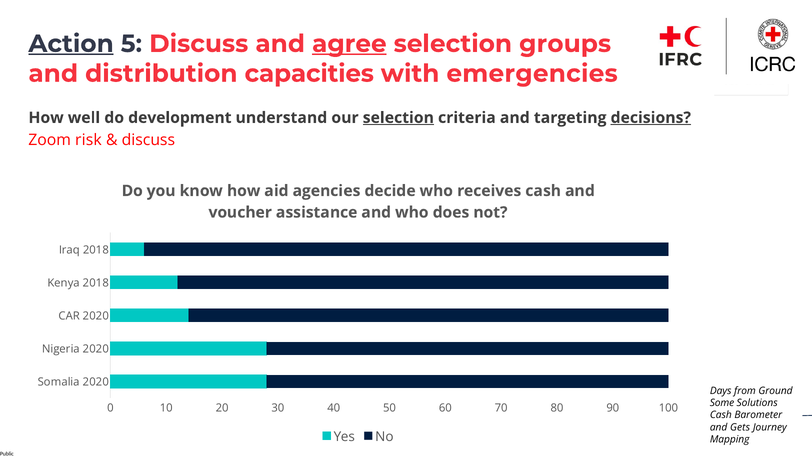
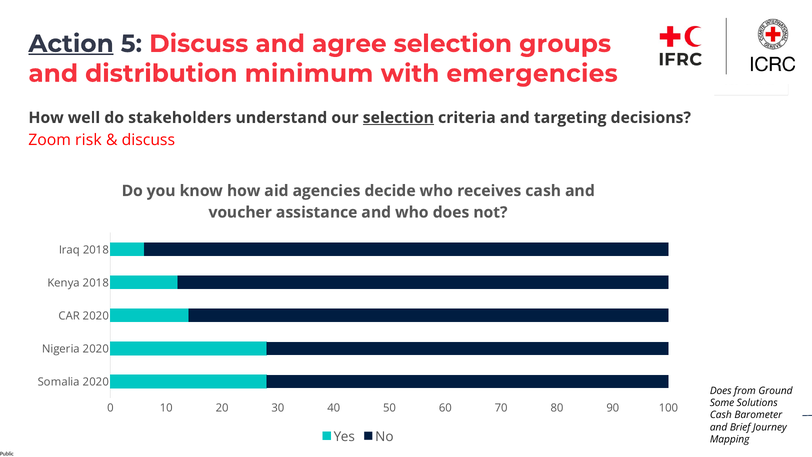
agree underline: present -> none (349, 44)
capacities: capacities -> minimum (309, 74)
development: development -> stakeholders (180, 118)
decisions underline: present -> none (651, 118)
Days: Days -> Does (721, 391)
Gets: Gets -> Brief (740, 427)
